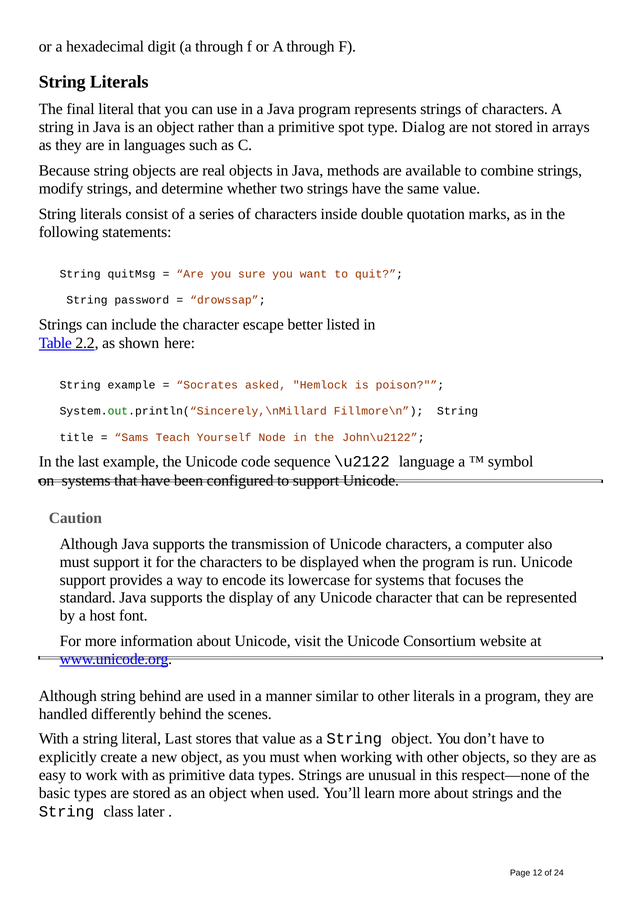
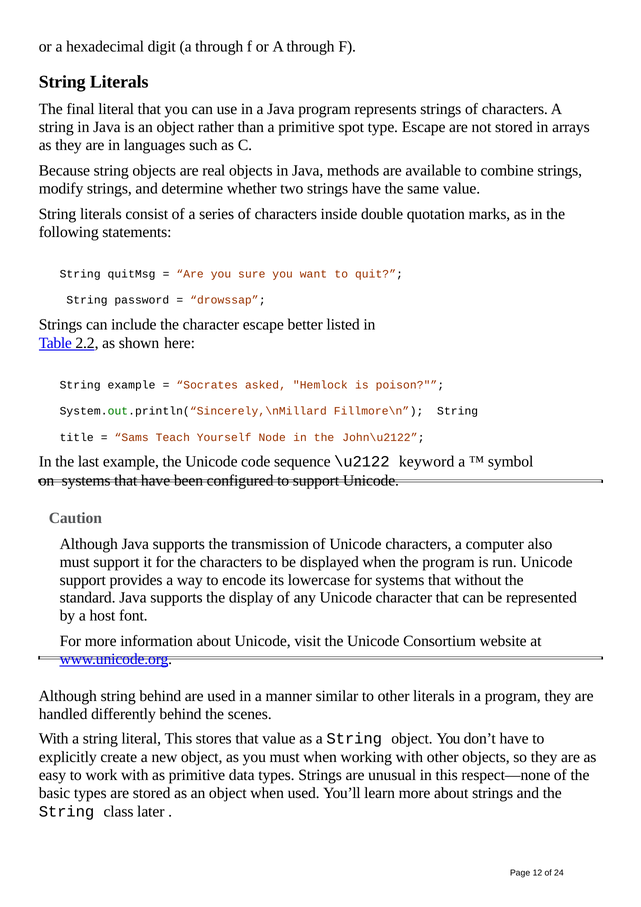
type Dialog: Dialog -> Escape (424, 127)
language: language -> keyword (427, 462)
focuses: focuses -> without (478, 580)
literal Last: Last -> This (178, 739)
